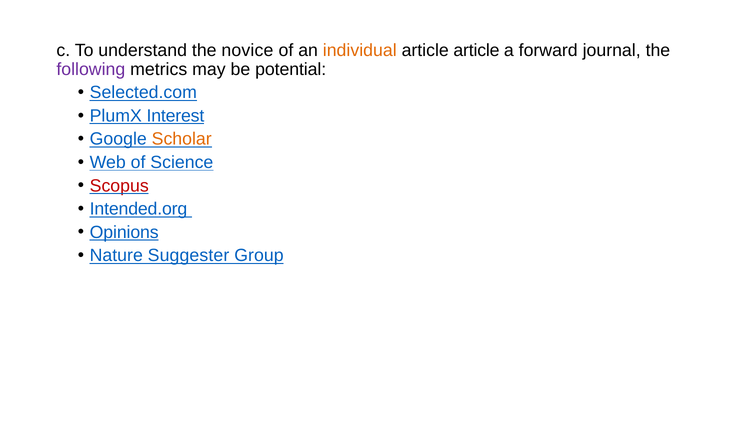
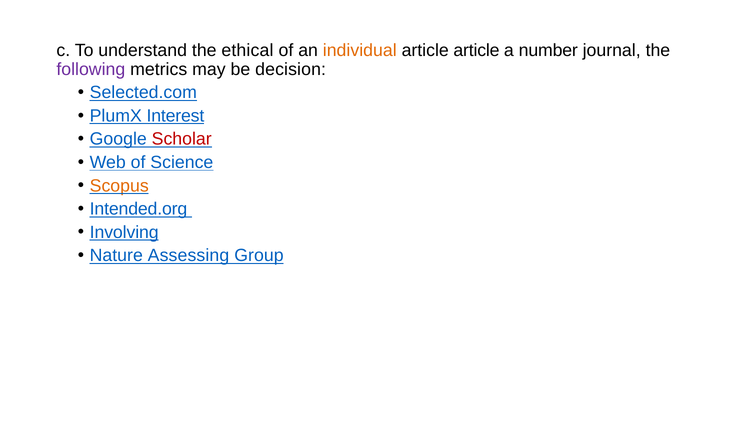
novice: novice -> ethical (247, 50)
forward: forward -> number (548, 50)
potential: potential -> decision (291, 69)
Scholar colour: orange -> red (182, 139)
Scopus colour: red -> orange (119, 186)
Opinions: Opinions -> Involving (124, 232)
Suggester: Suggester -> Assessing (189, 256)
